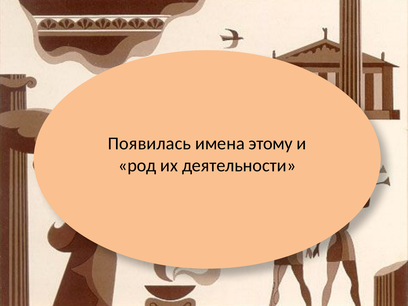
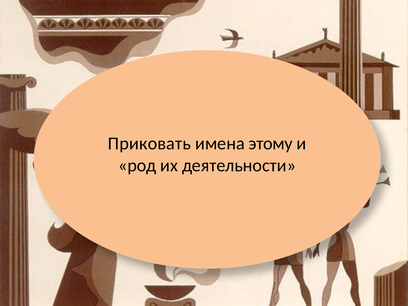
Появилась: Появилась -> Приковать (149, 144)
